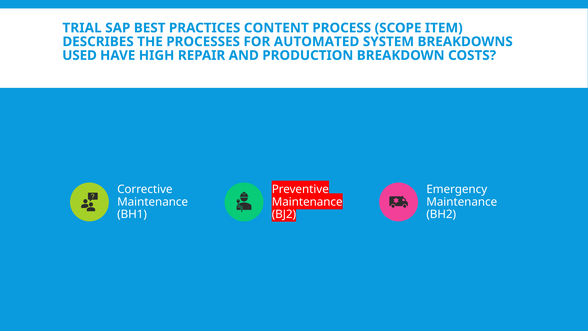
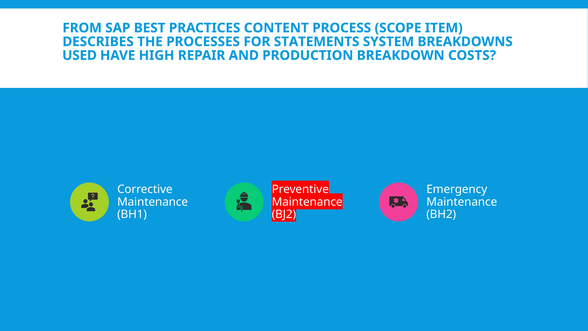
TRIAL: TRIAL -> FROM (82, 28)
AUTOMATED: AUTOMATED -> STATEMENTS (317, 42)
